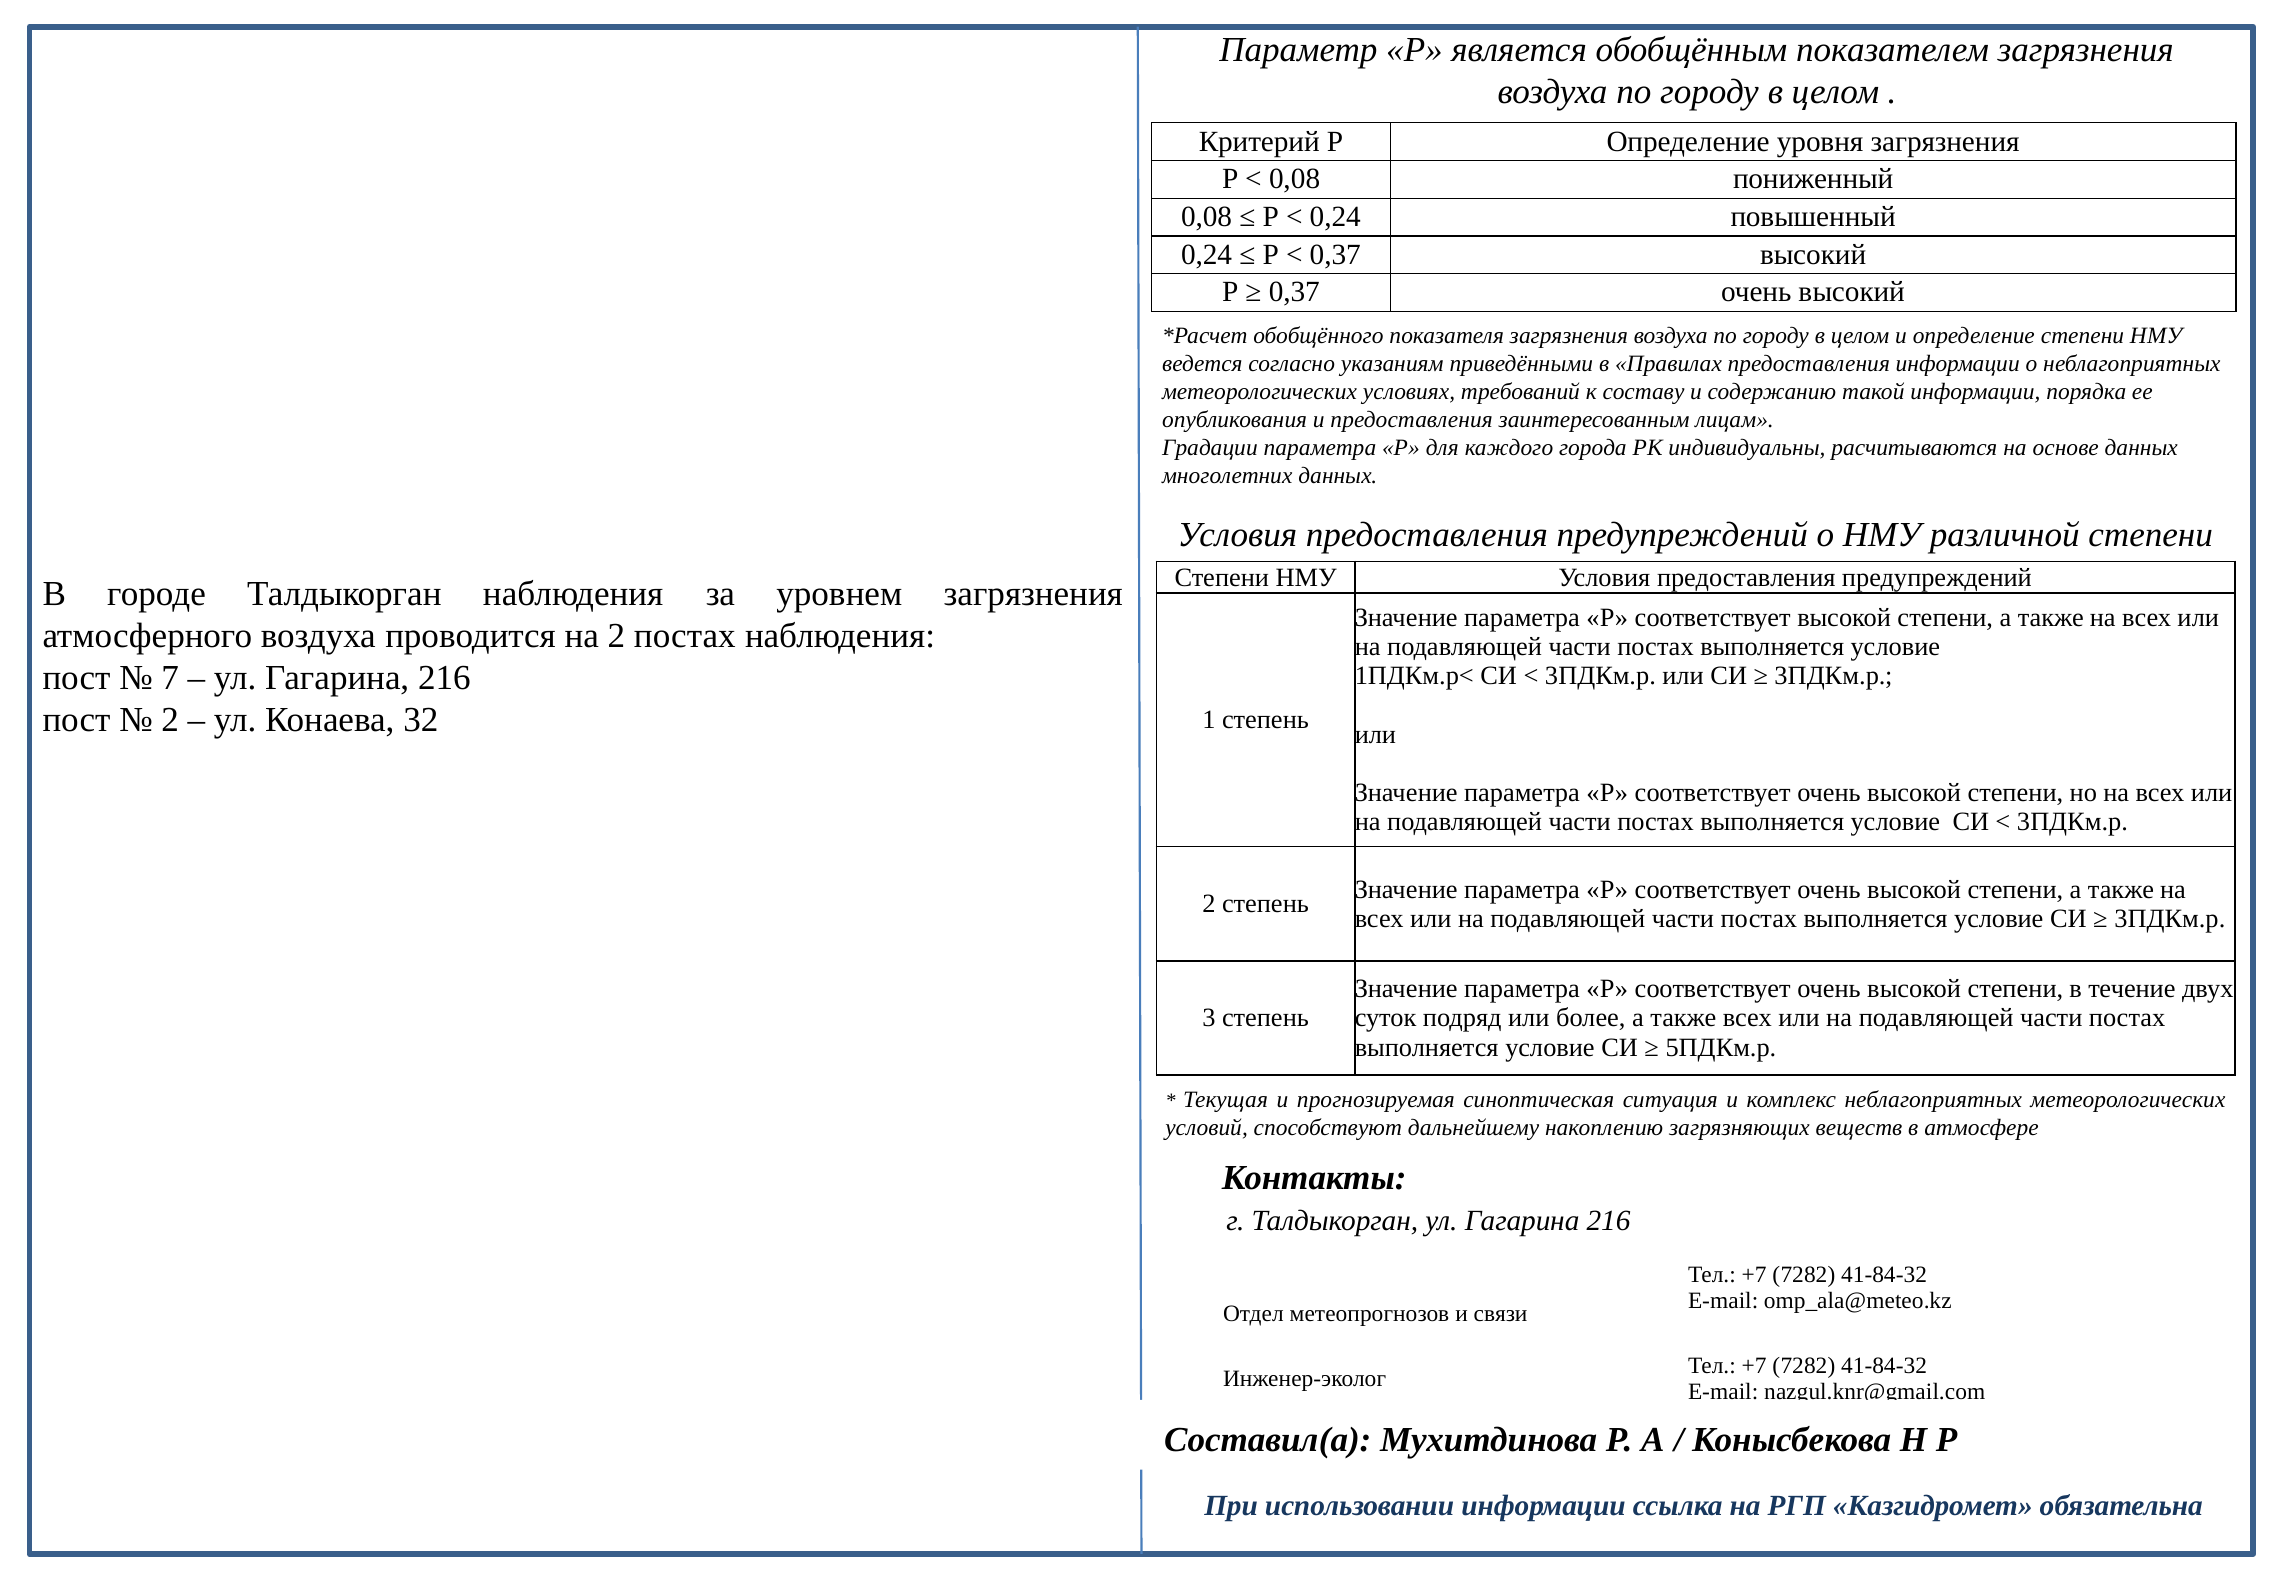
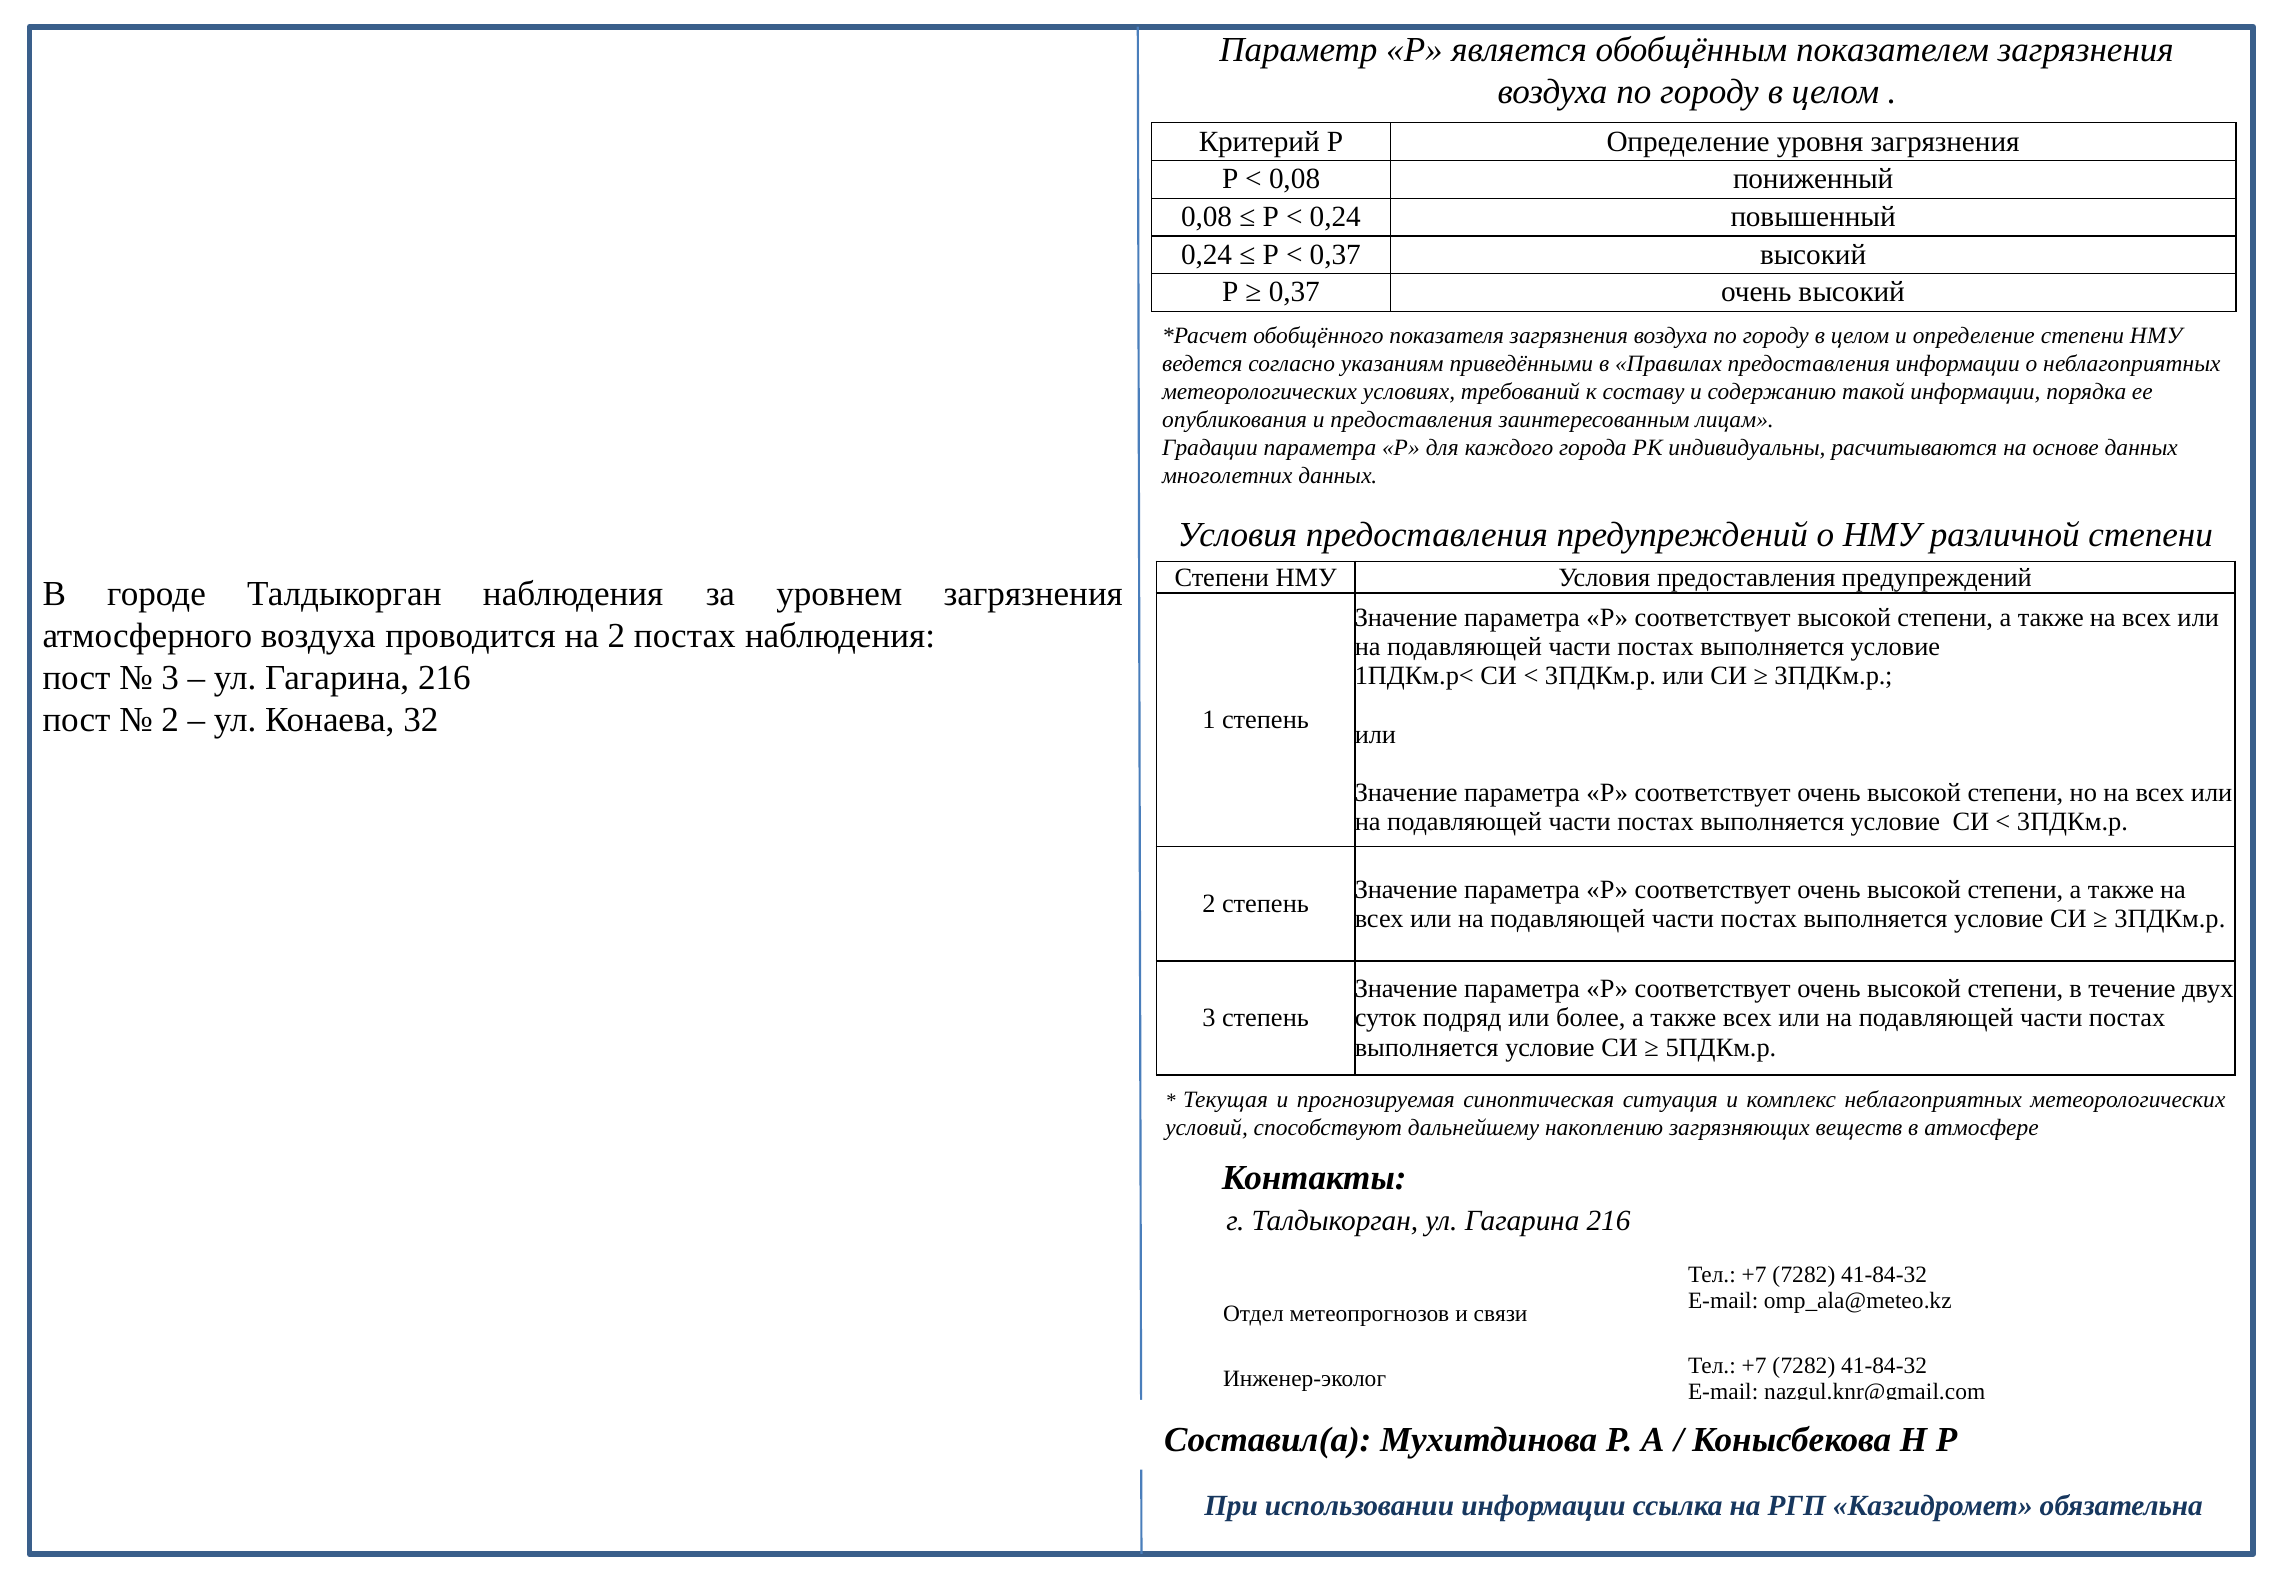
7: 7 -> 3 (170, 678)
